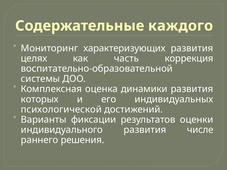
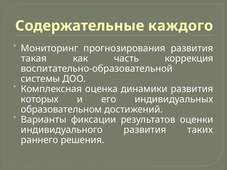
характеризующих: характеризующих -> прогнозирования (124, 48)
целях: целях -> такая (34, 59)
психологической: психологической -> образовательном (61, 110)
числе: числе -> таких (200, 130)
